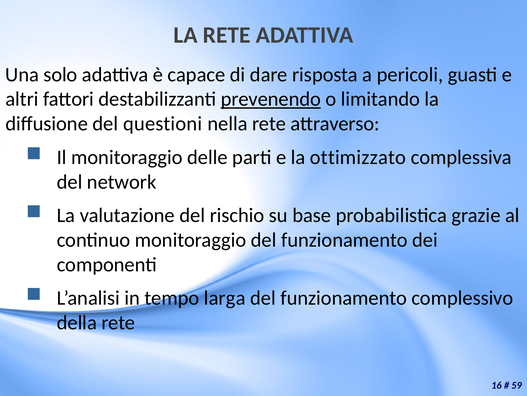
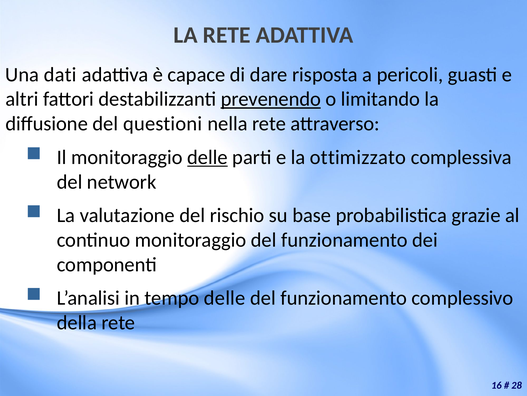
solo: solo -> dati (60, 74)
delle underline: none -> present (207, 157)
tempo larga: larga -> delle (225, 298)
59: 59 -> 28 (517, 385)
